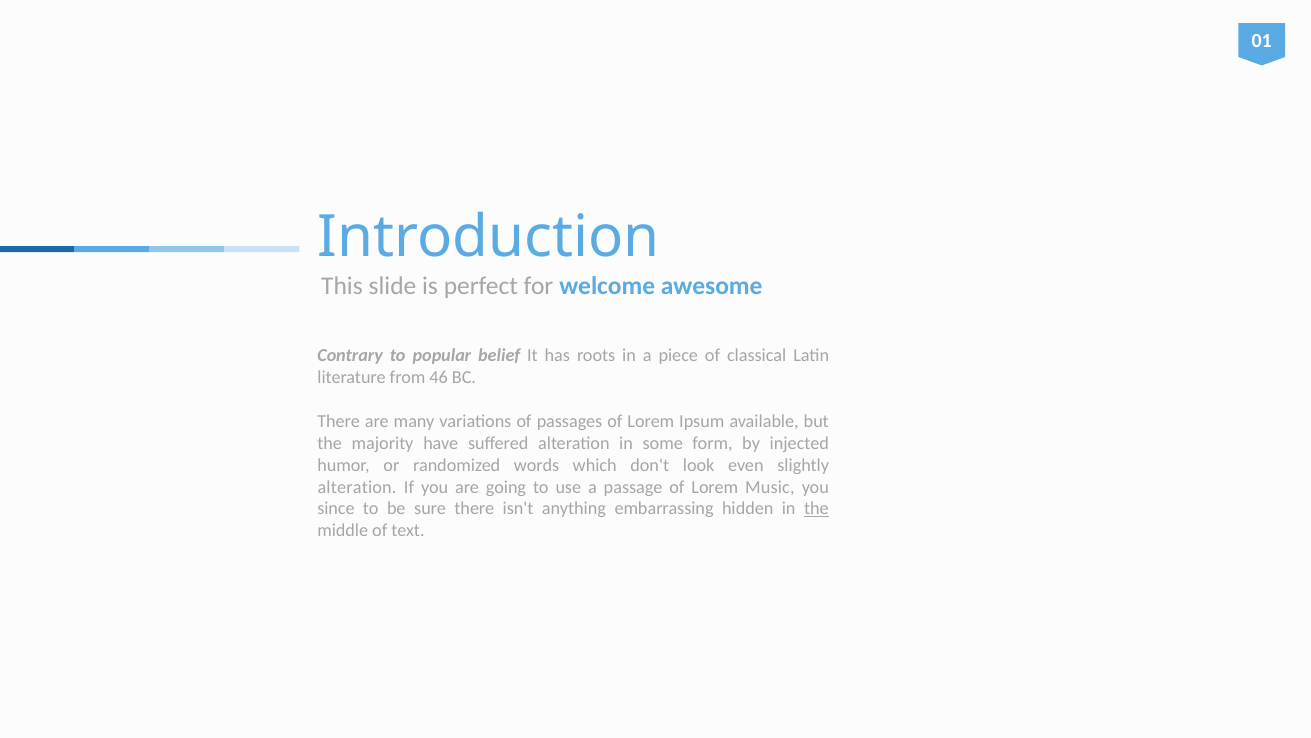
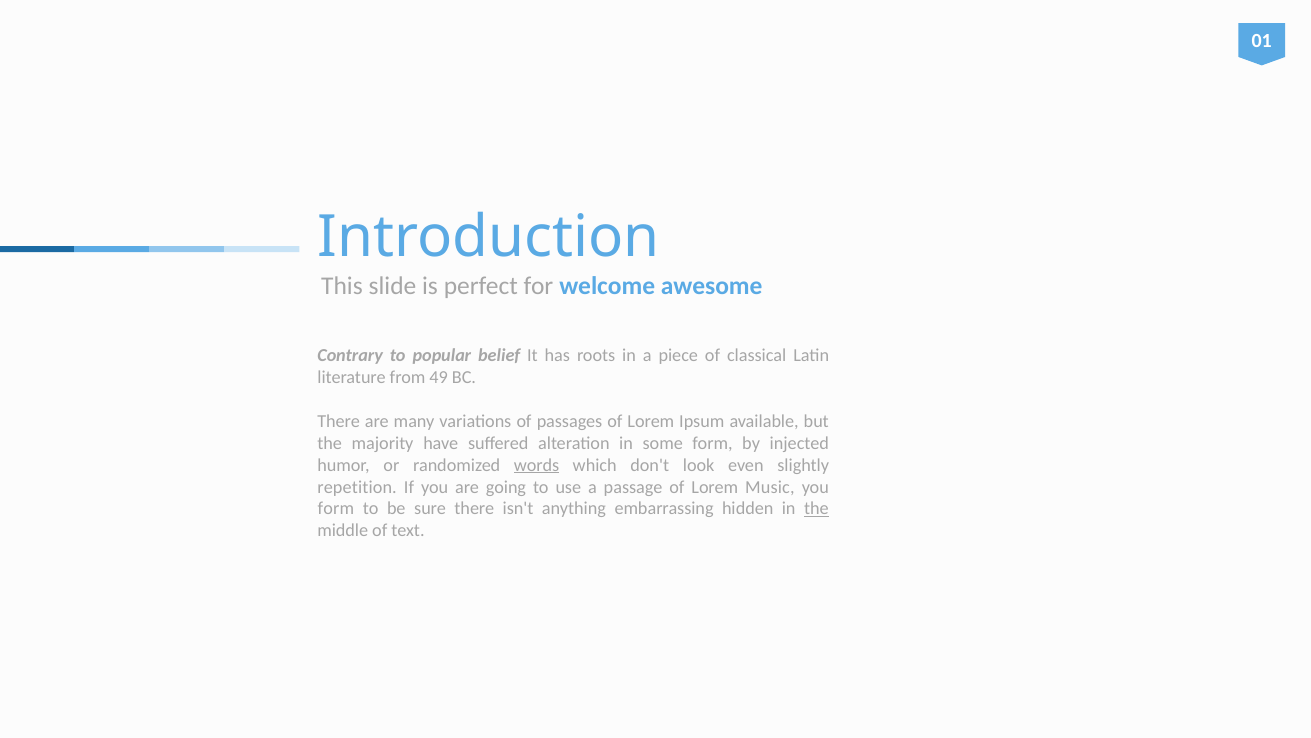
46: 46 -> 49 (439, 377)
words underline: none -> present (537, 465)
alteration: alteration -> repetition (357, 487)
since: since -> form (336, 509)
